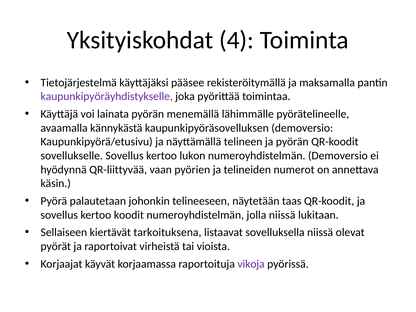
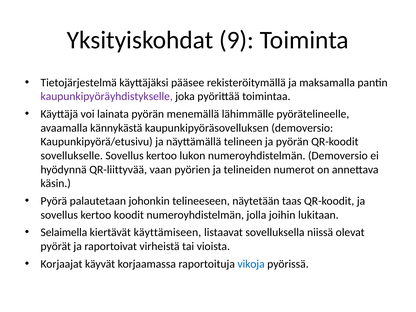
4: 4 -> 9 (237, 40)
jolla niissä: niissä -> joihin (282, 215)
Sellaiseen: Sellaiseen -> Selaimella (64, 232)
tarkoituksena: tarkoituksena -> käyttämiseen (167, 232)
vikoja colour: purple -> blue (251, 264)
